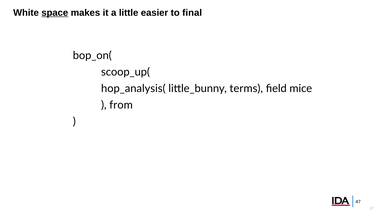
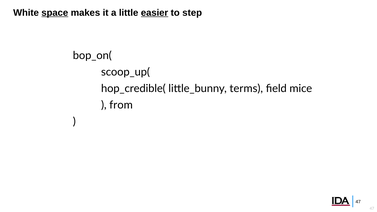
easier underline: none -> present (155, 13)
final: final -> step (192, 13)
hop_analysis(: hop_analysis( -> hop_credible( (133, 88)
